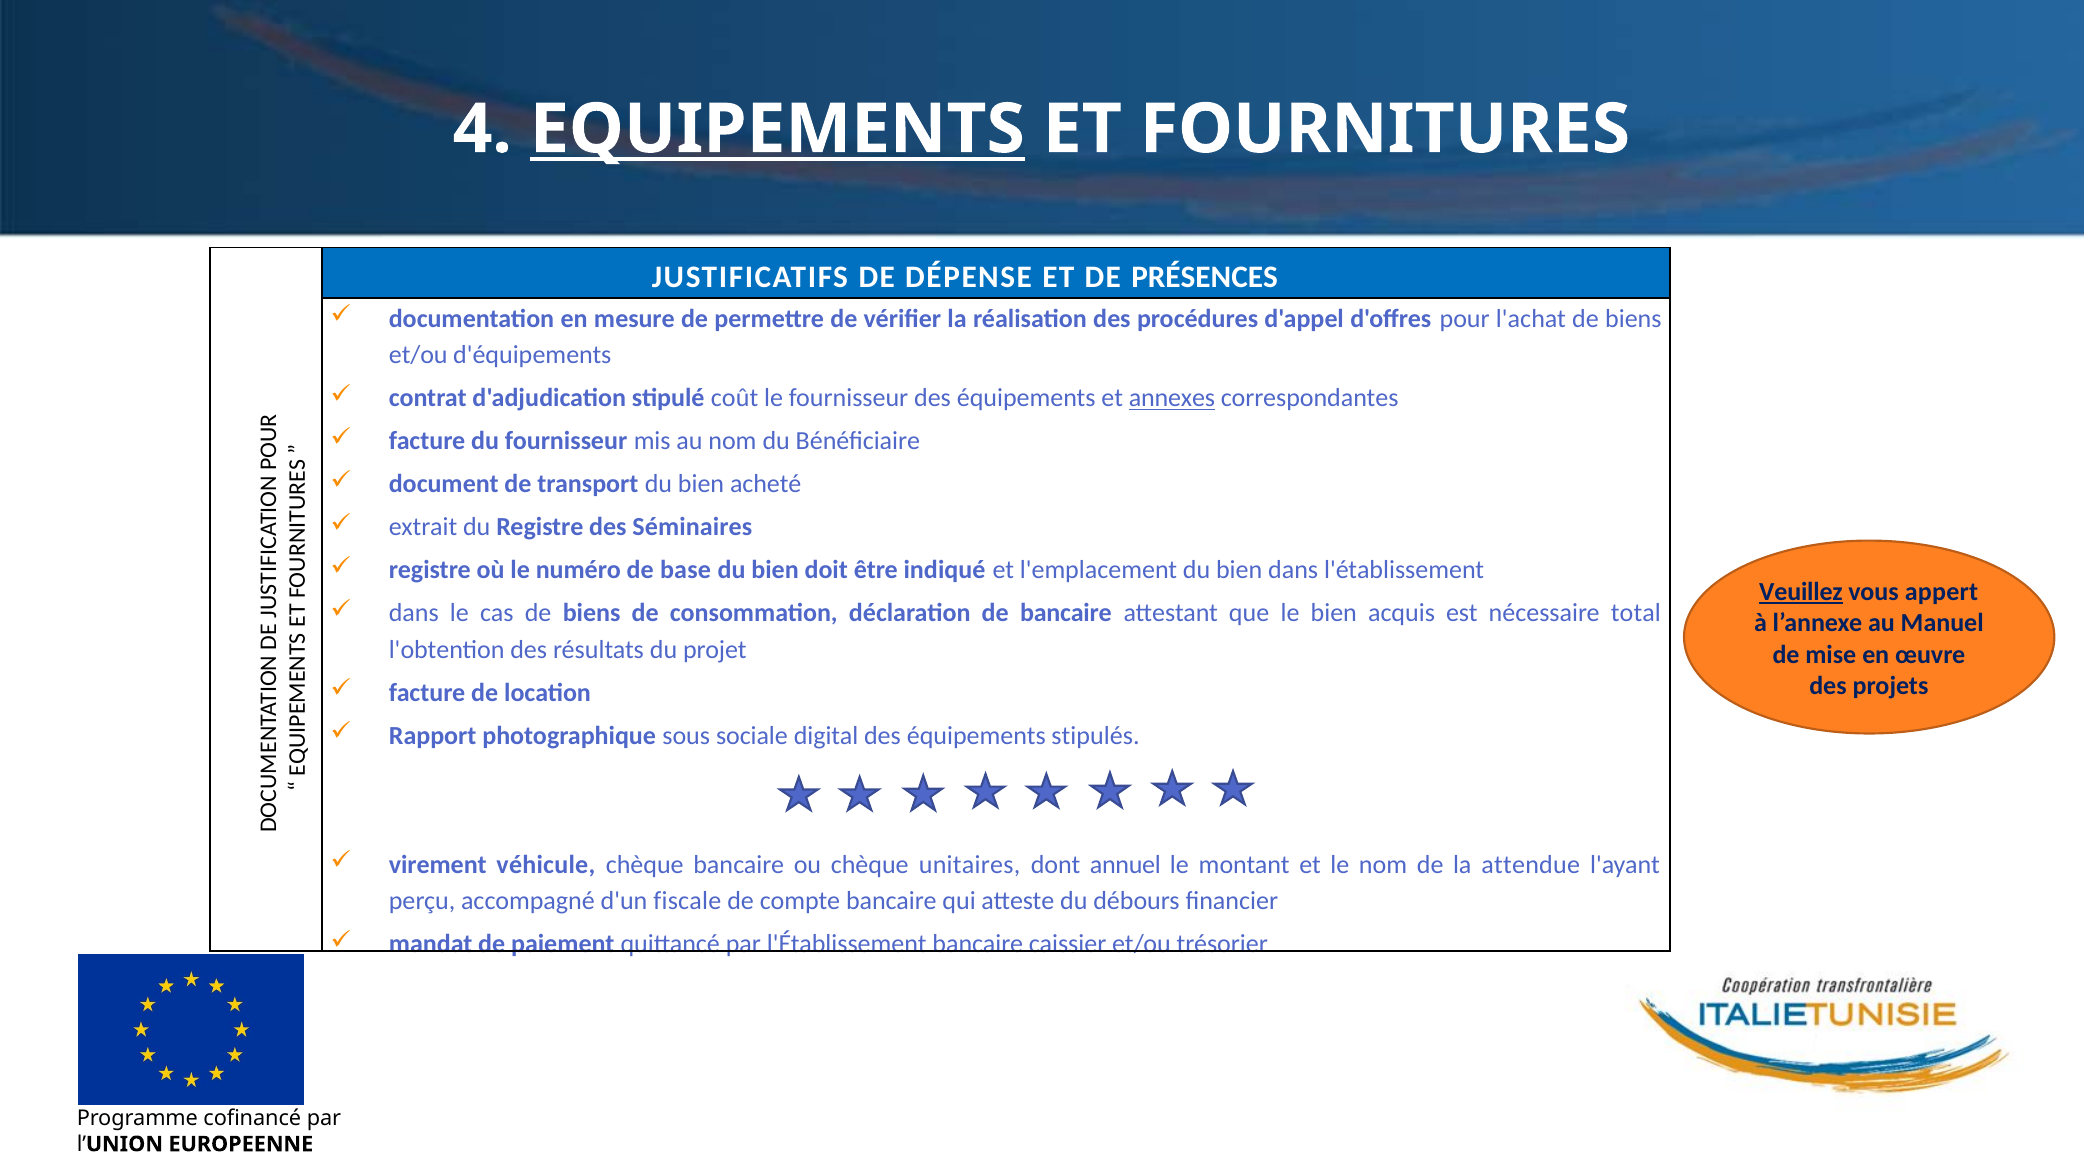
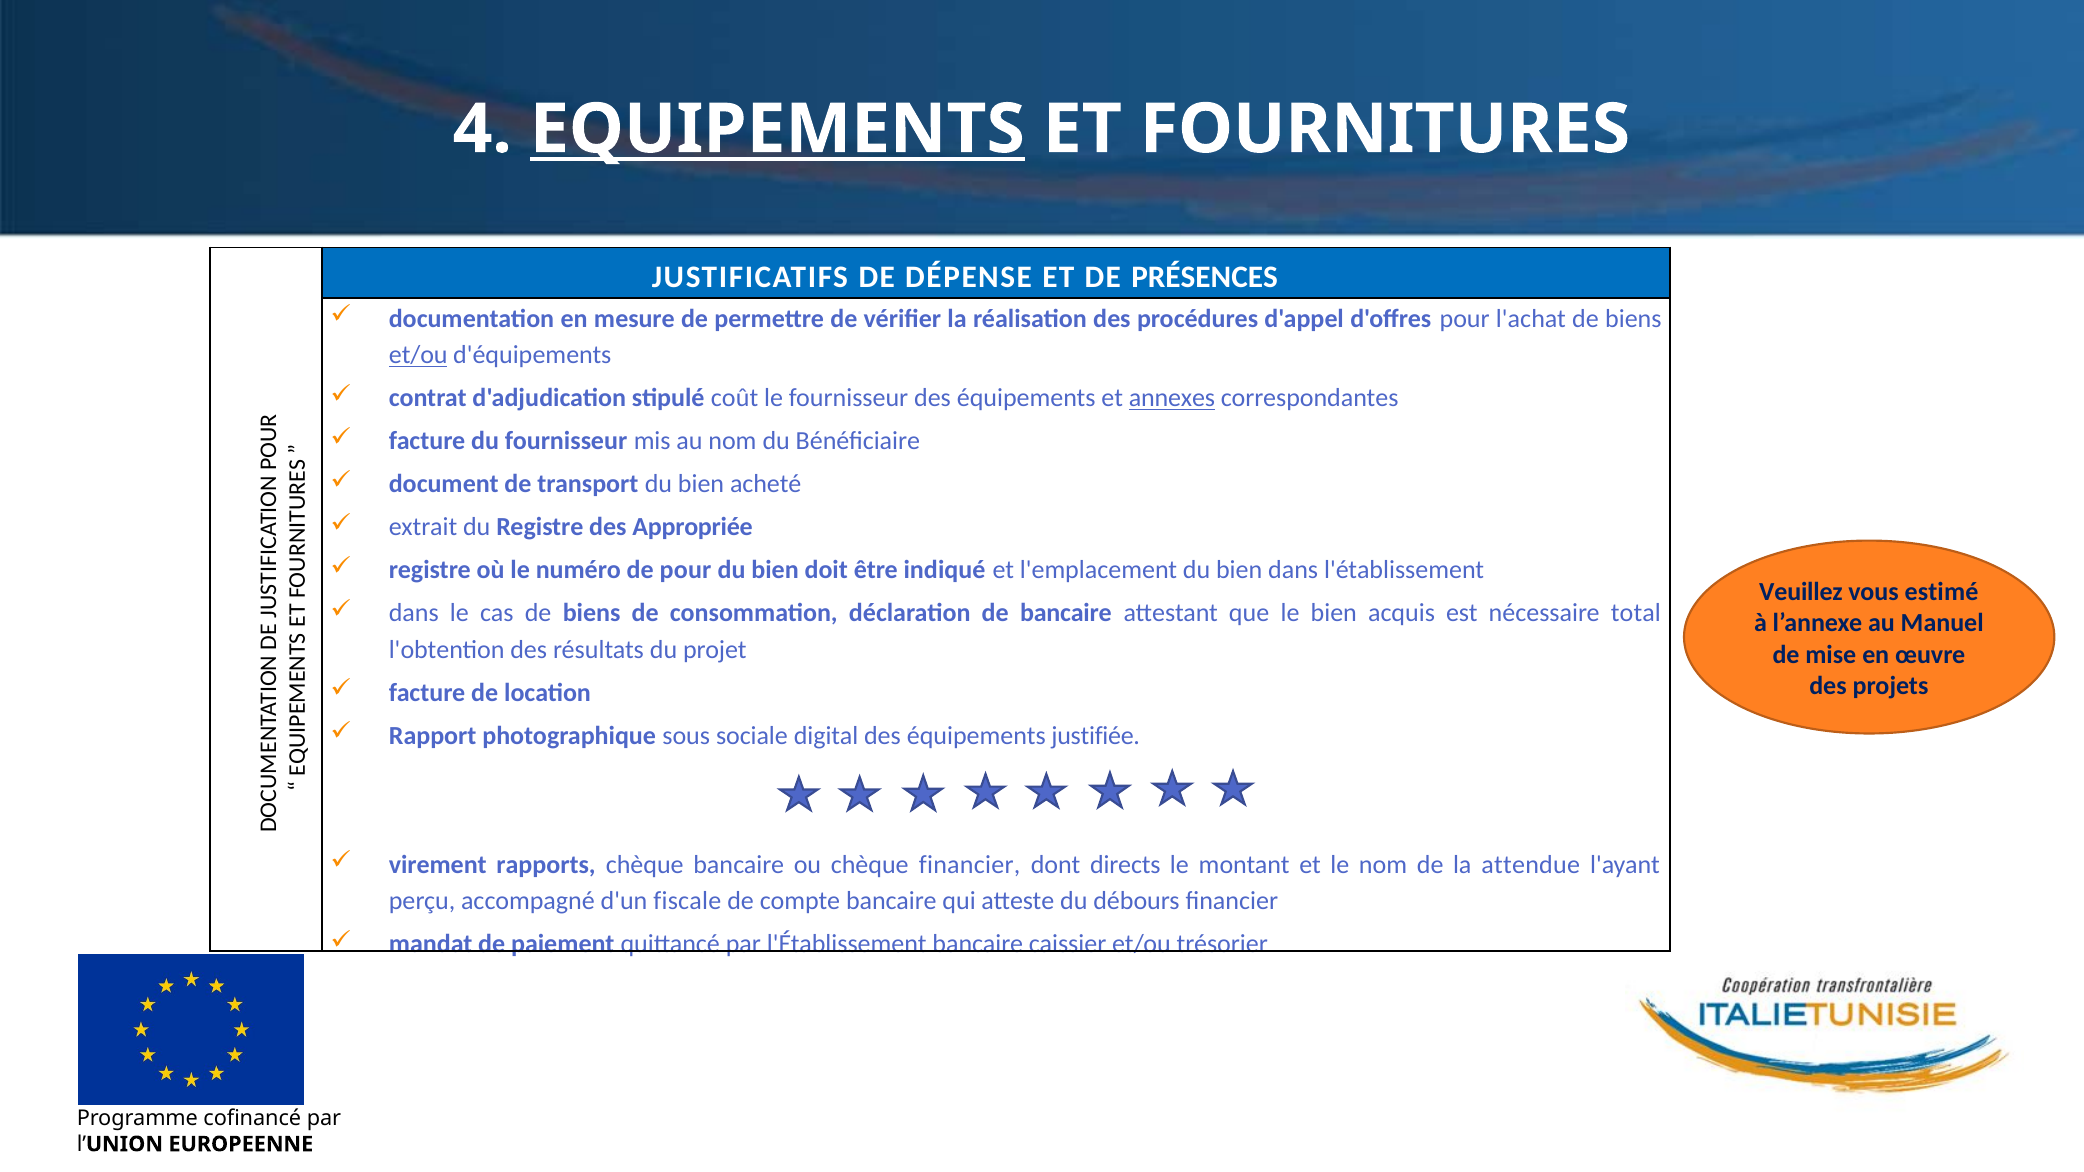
et/ou underline: none -> present (418, 355)
Séminaires: Séminaires -> Appropriée (693, 527)
de base: base -> pour (686, 570)
Veuillez underline: present -> none (1801, 592)
appert: appert -> estimé (1941, 592)
stipulés: stipulés -> justifiée (1096, 736)
véhicule: véhicule -> rapports (546, 865)
chèque unitaires: unitaires -> financier (970, 865)
annuel: annuel -> directs (1125, 865)
